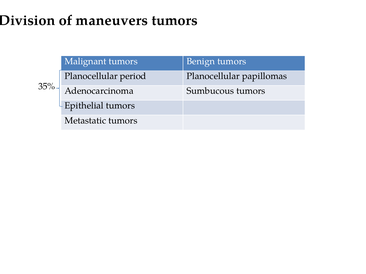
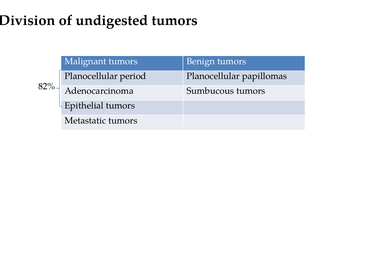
maneuvers: maneuvers -> undigested (112, 20)
35%: 35% -> 82% (47, 86)
